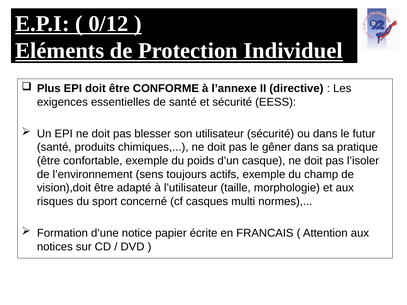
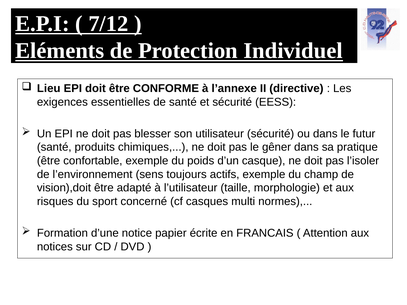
0/12: 0/12 -> 7/12 (108, 24)
Plus: Plus -> Lieu (49, 89)
